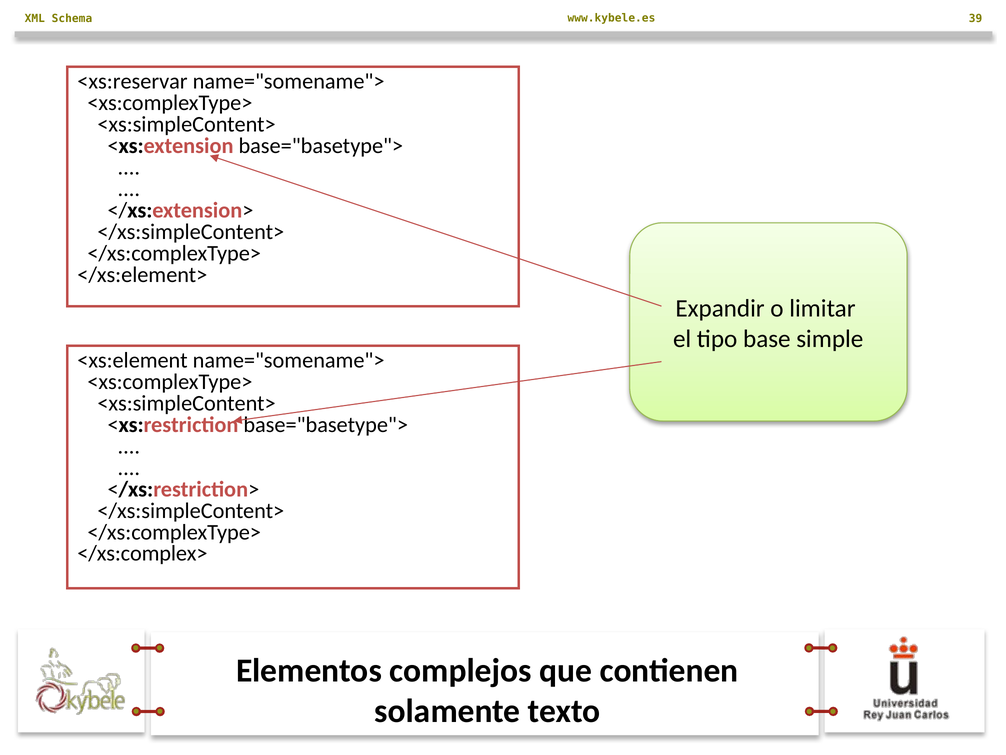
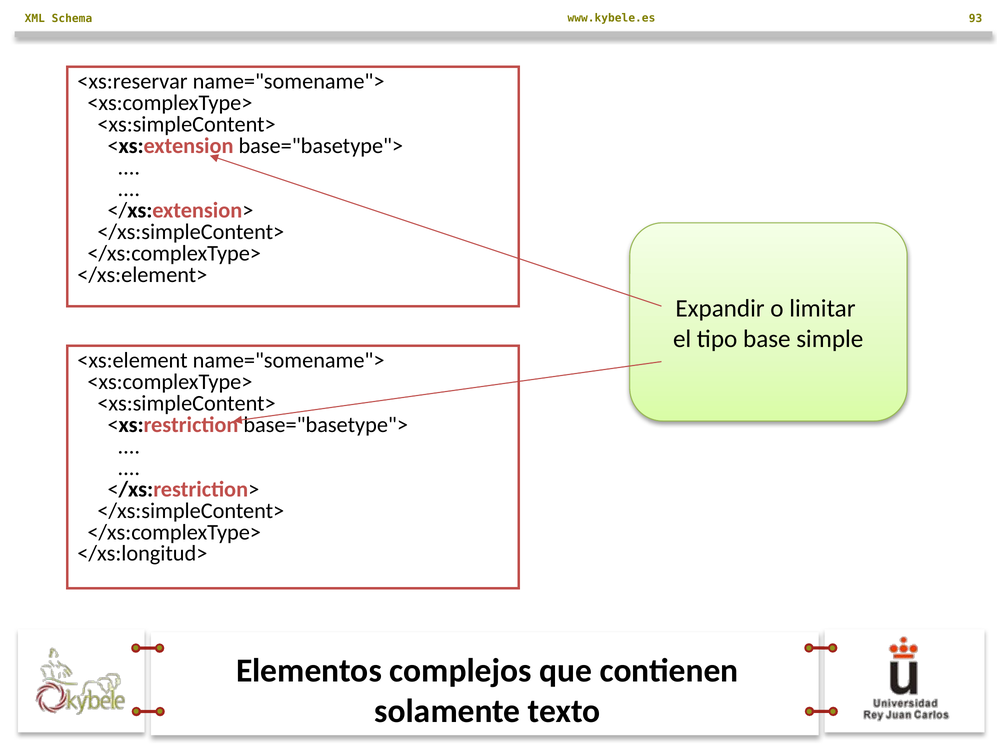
39: 39 -> 93 (976, 18)
</xs:complex>: </xs:complex> -> </xs:longitud> (142, 553)
